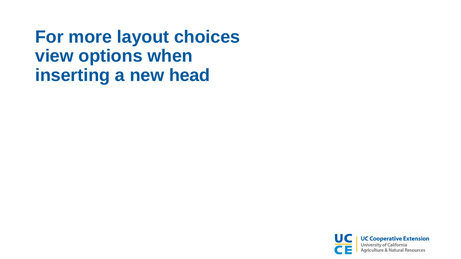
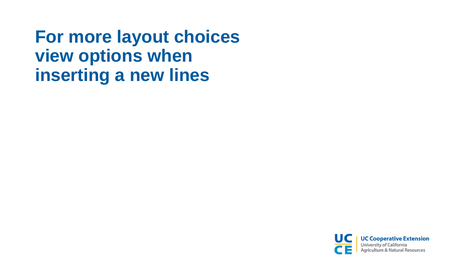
head: head -> lines (189, 75)
